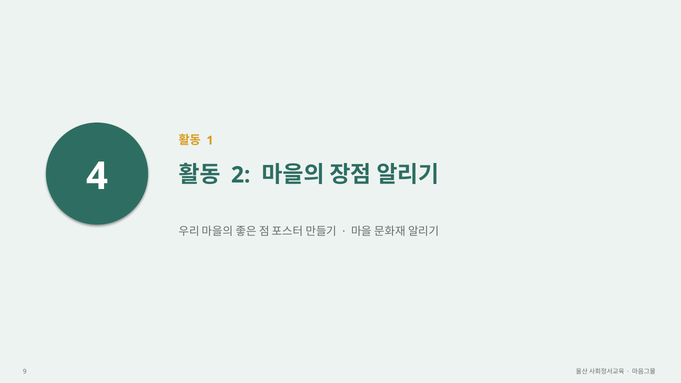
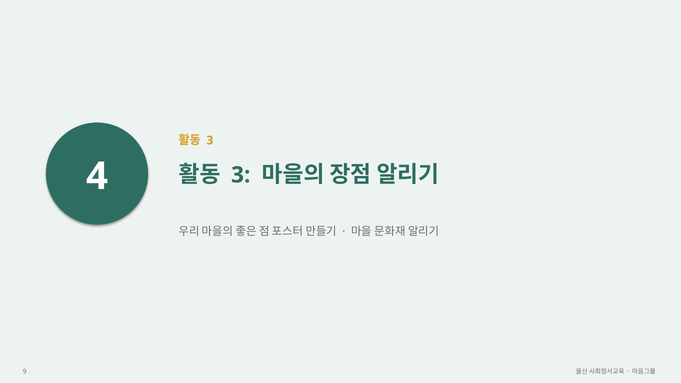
1: 1 -> 3 (210, 140)
2: 2 -> 3 (241, 175)
